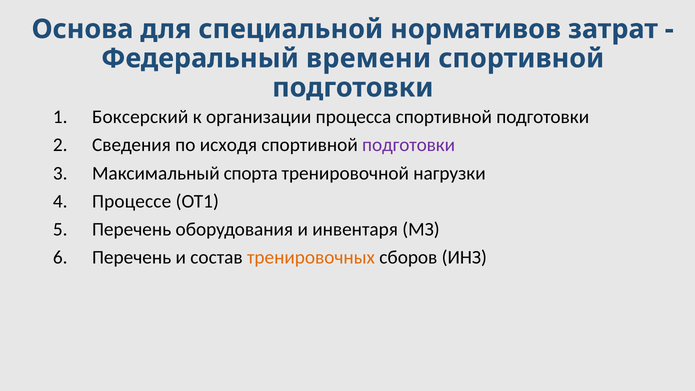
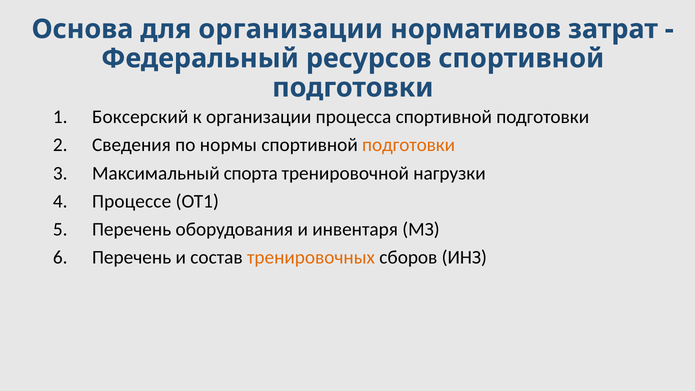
для специальной: специальной -> организации (291, 29)
времени: времени -> ресурсов (369, 58)
исходя: исходя -> нормы (228, 145)
подготовки colour: purple -> orange (409, 145)
